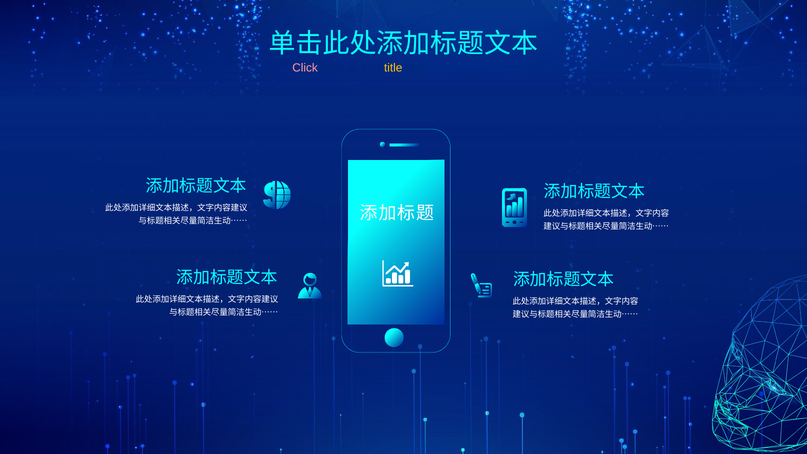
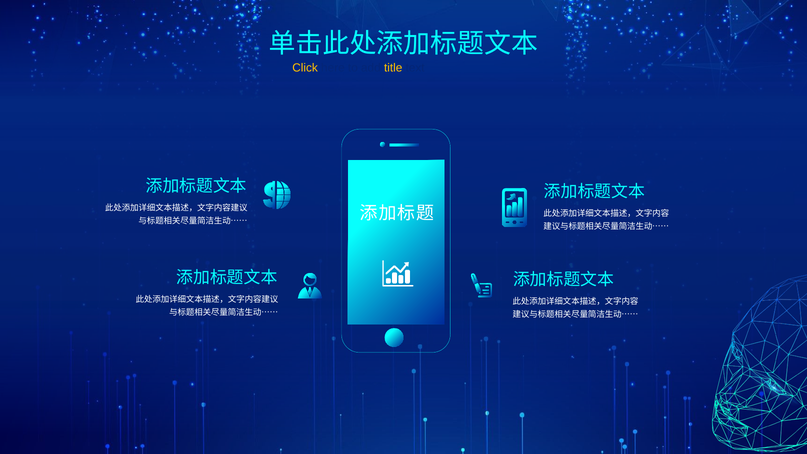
Click colour: pink -> yellow (305, 68)
